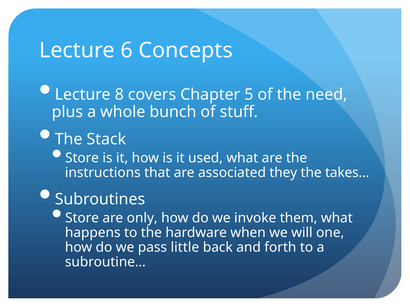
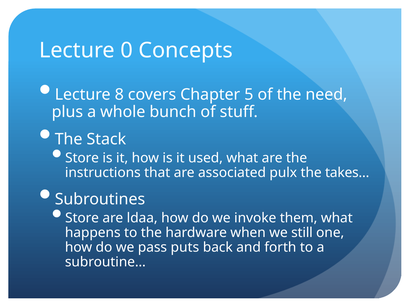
6: 6 -> 0 (127, 50)
they: they -> pulx (283, 173)
only: only -> ldaa (142, 218)
will: will -> still (302, 233)
little: little -> puts (185, 248)
